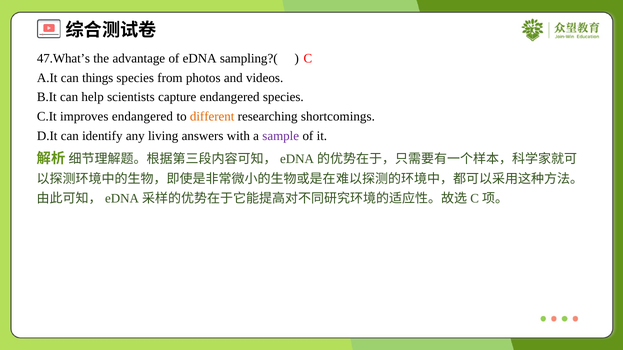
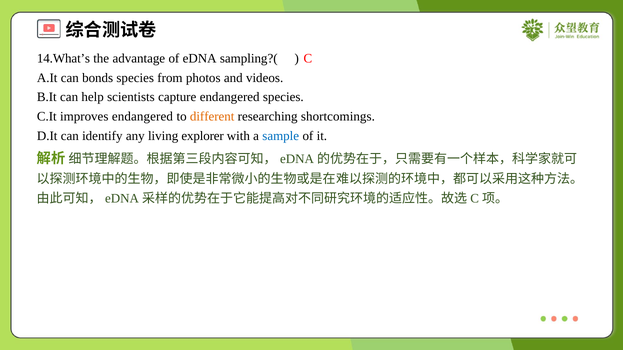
47.What’s: 47.What’s -> 14.What’s (63, 58)
things: things -> bonds (98, 78)
answers: answers -> explorer (203, 136)
sample colour: purple -> blue (281, 136)
